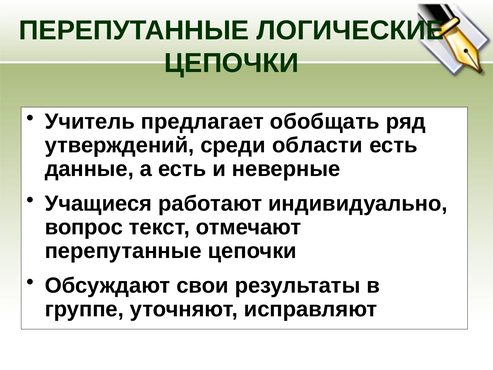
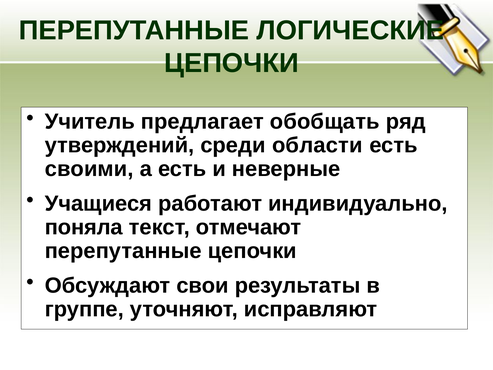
данные: данные -> своими (89, 169)
вопрос: вопрос -> поняла (84, 227)
